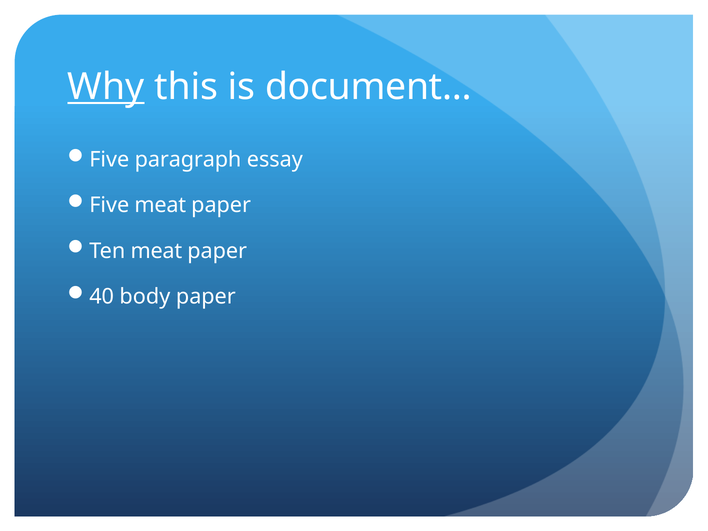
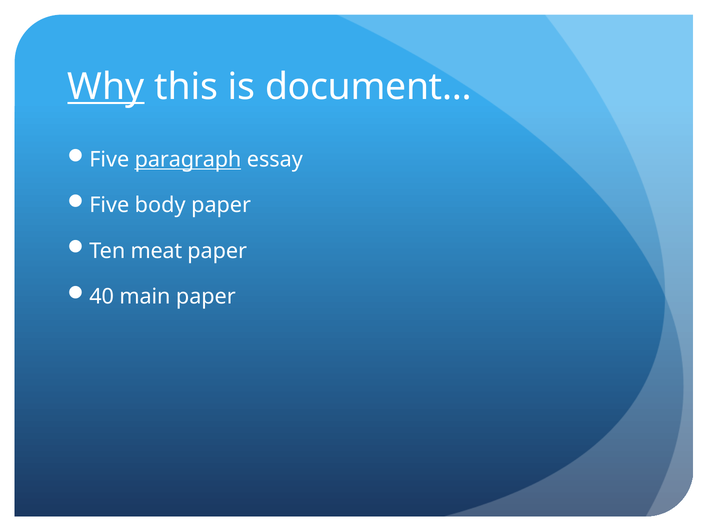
paragraph underline: none -> present (188, 160)
Five meat: meat -> body (160, 205)
body: body -> main (145, 297)
